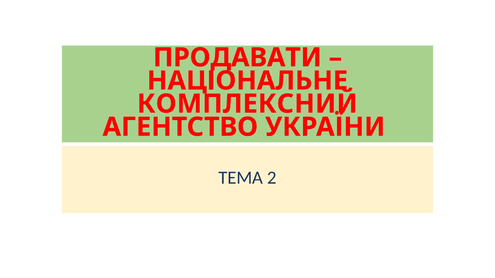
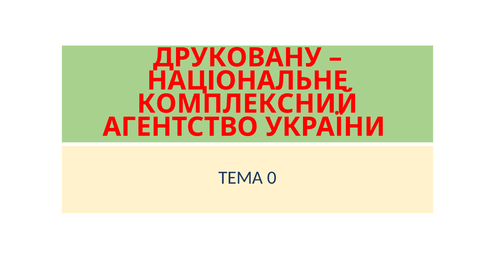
ПРОДАВАТИ: ПРОДАВАТИ -> ДРУКОВАНУ (237, 58)
2: 2 -> 0 (272, 178)
